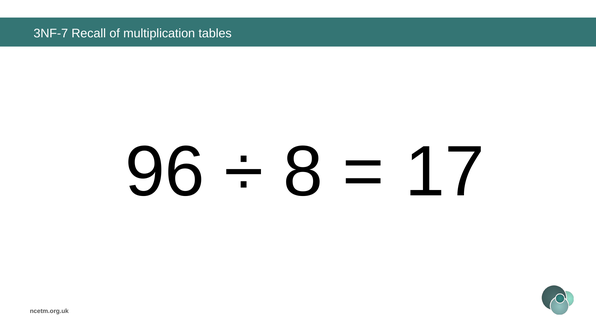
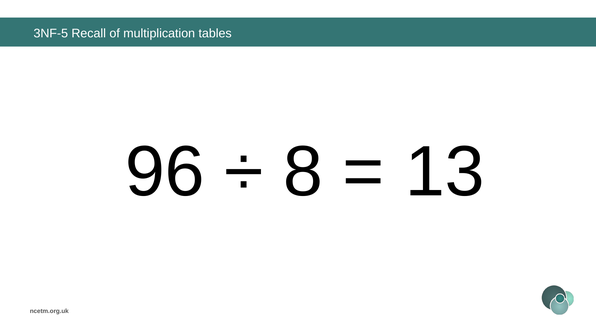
3NF-7: 3NF-7 -> 3NF-5 (51, 33)
17: 17 -> 13 (445, 172)
